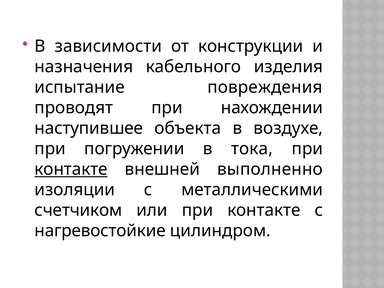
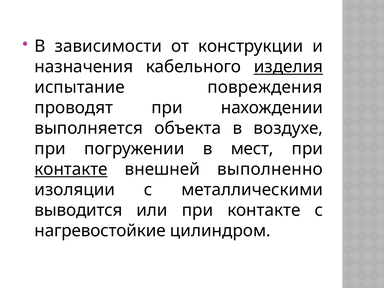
изделия underline: none -> present (288, 67)
наступившее: наступившее -> выполняется (89, 128)
тока: тока -> мест (252, 149)
счетчиком: счетчиком -> выводится (78, 210)
